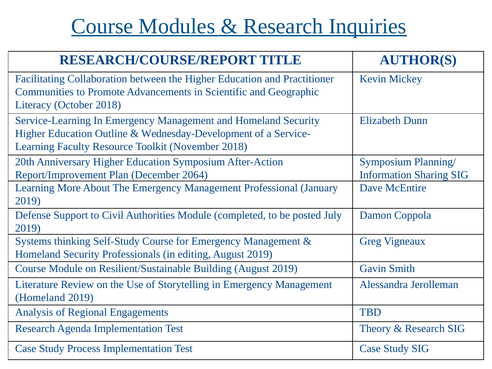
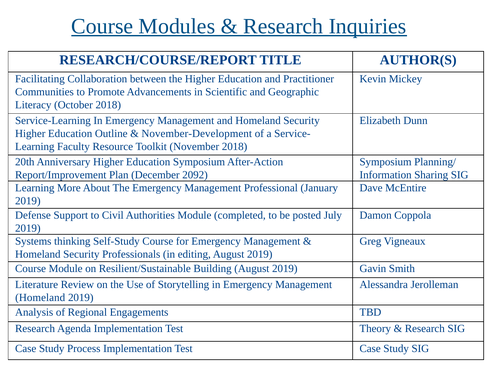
Wednesday-Development: Wednesday-Development -> November-Development (197, 133)
2064: 2064 -> 2092 (195, 175)
